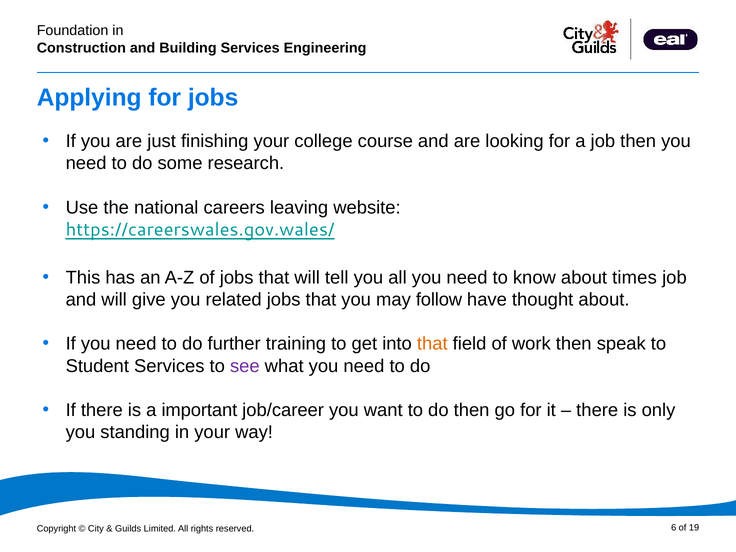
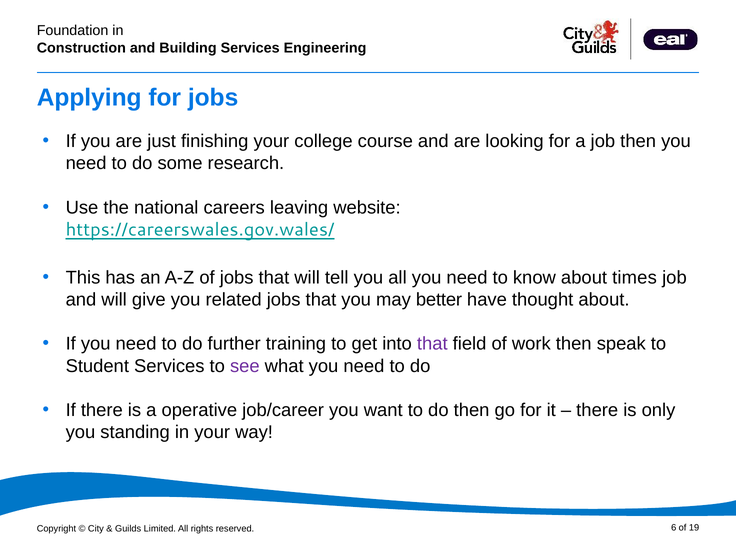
follow: follow -> better (439, 300)
that colour: orange -> purple (432, 344)
important: important -> operative (199, 410)
